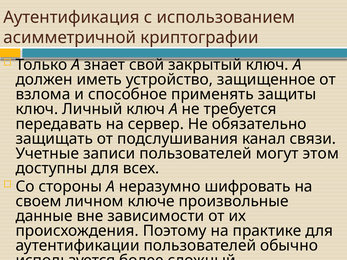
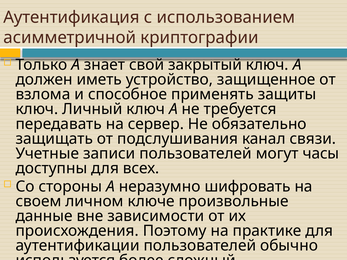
этом: этом -> часы (321, 154)
